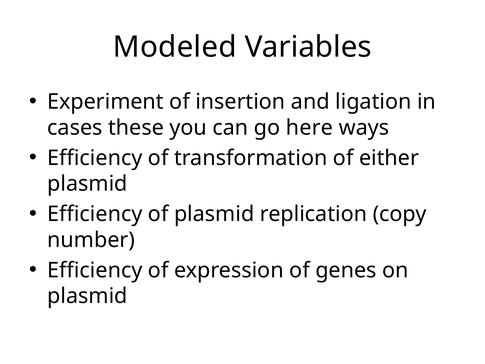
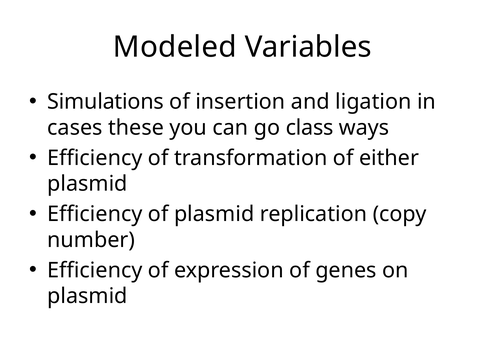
Experiment: Experiment -> Simulations (106, 102)
here: here -> class (310, 128)
